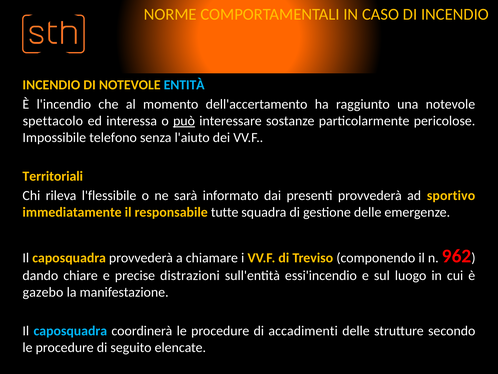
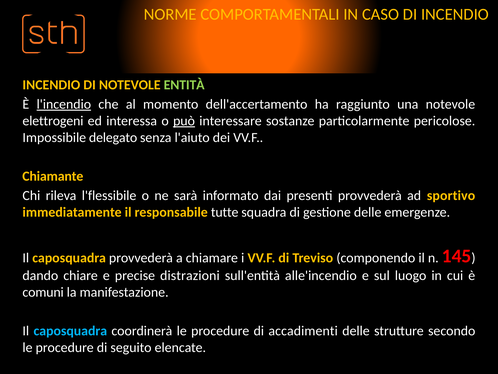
ENTITÀ colour: light blue -> light green (184, 85)
l'incendio underline: none -> present (64, 104)
spettacolo: spettacolo -> elettrogeni (53, 121)
telefono: telefono -> delegato (113, 137)
Territoriali: Territoriali -> Chiamante (53, 176)
962: 962 -> 145 (457, 256)
essi'incendio: essi'incendio -> alle'incendio (321, 275)
gazebo: gazebo -> comuni (43, 292)
